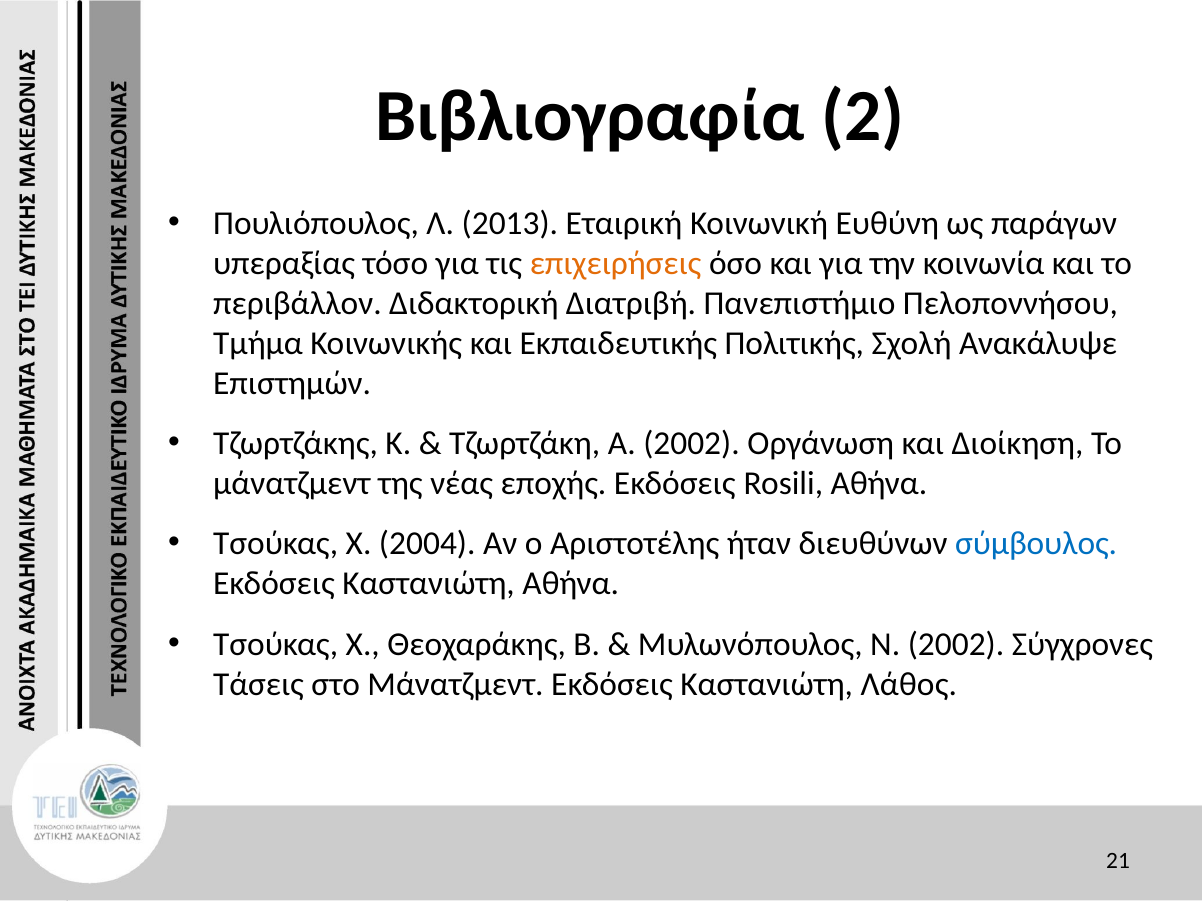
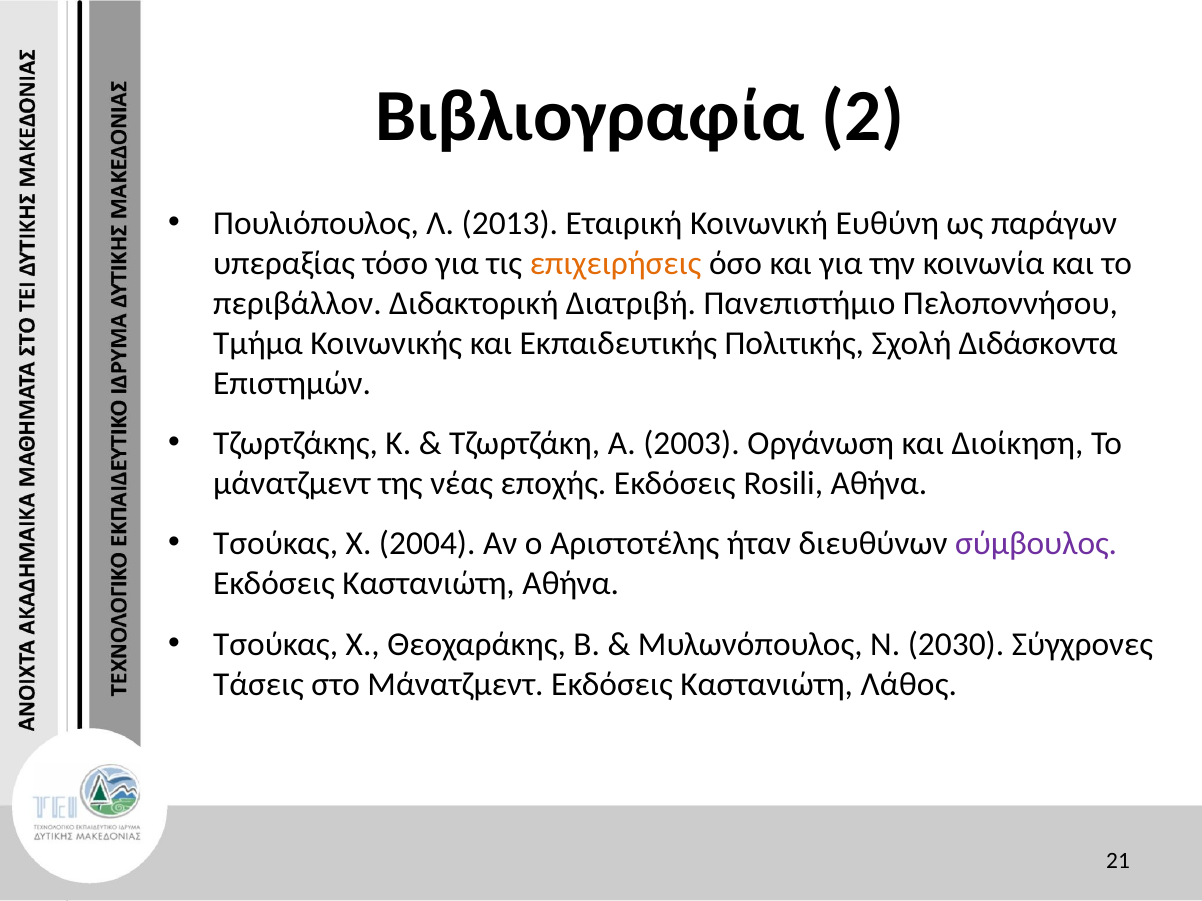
Ανακάλυψε: Ανακάλυψε -> Διδάσκοντα (1038, 344)
Α 2002: 2002 -> 2003 (691, 444)
σύμβουλος colour: blue -> purple (1036, 544)
Ν 2002: 2002 -> 2030 (956, 644)
